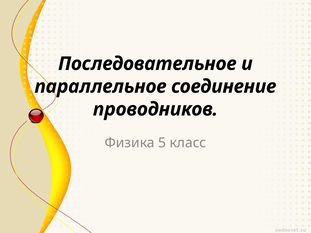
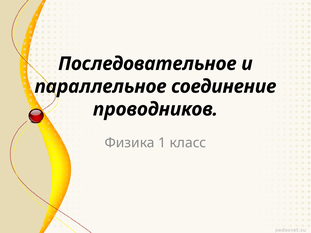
5: 5 -> 1 (162, 143)
